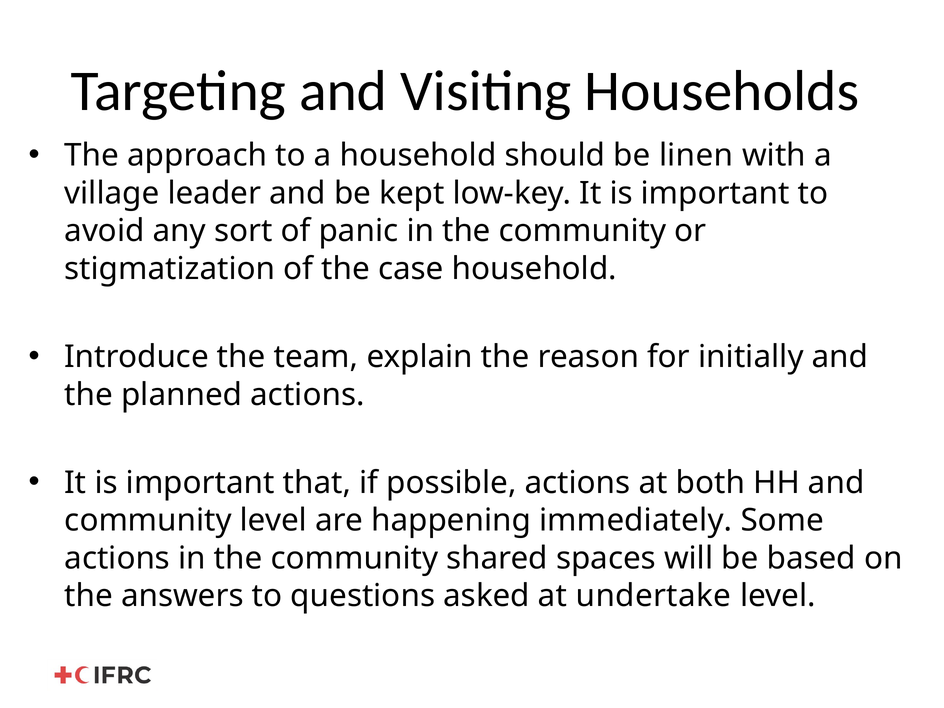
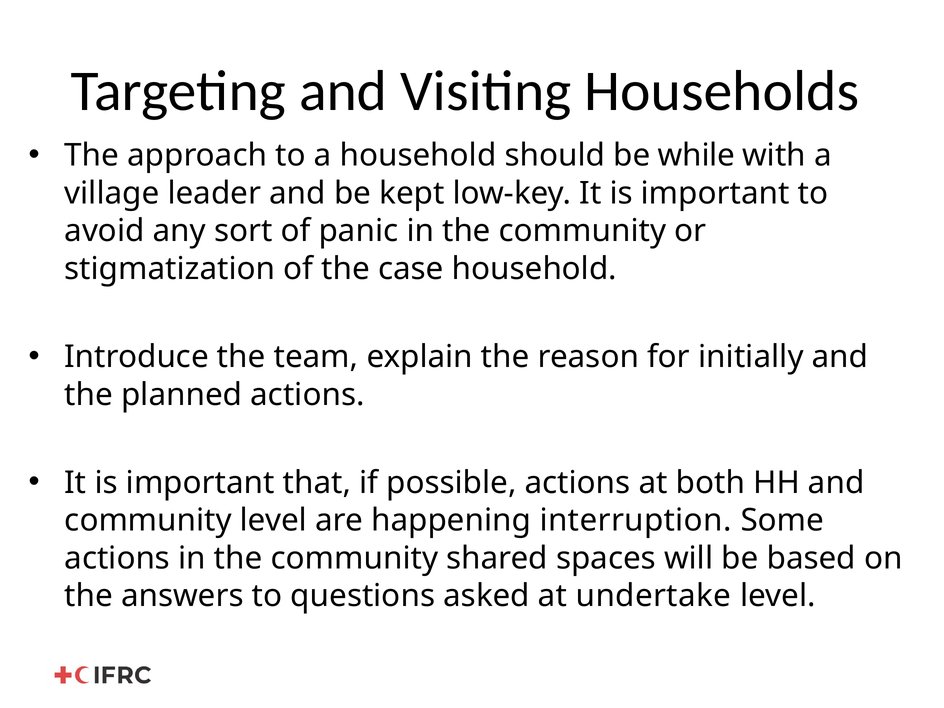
linen: linen -> while (696, 156)
immediately: immediately -> interruption (636, 520)
